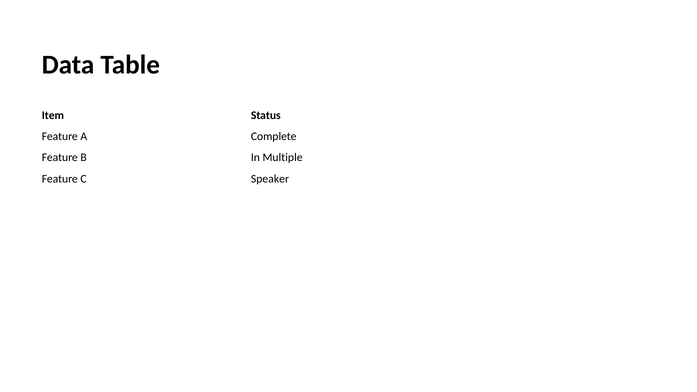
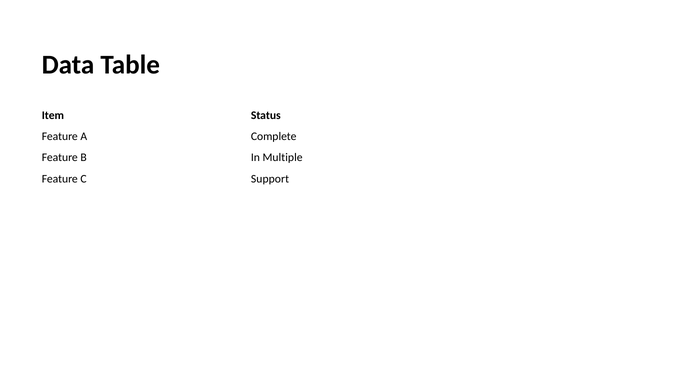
Speaker: Speaker -> Support (270, 179)
